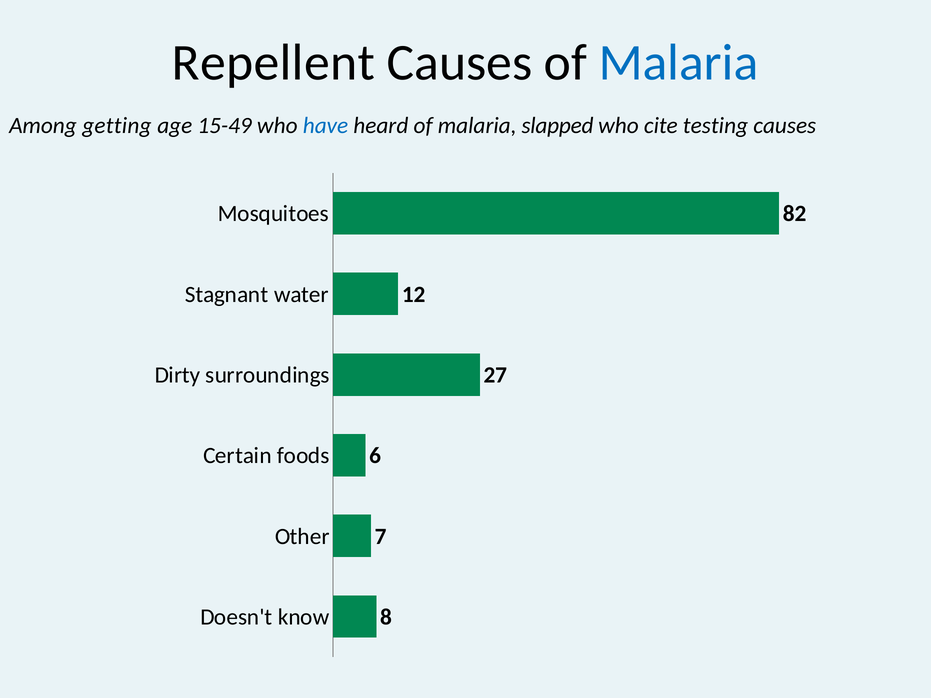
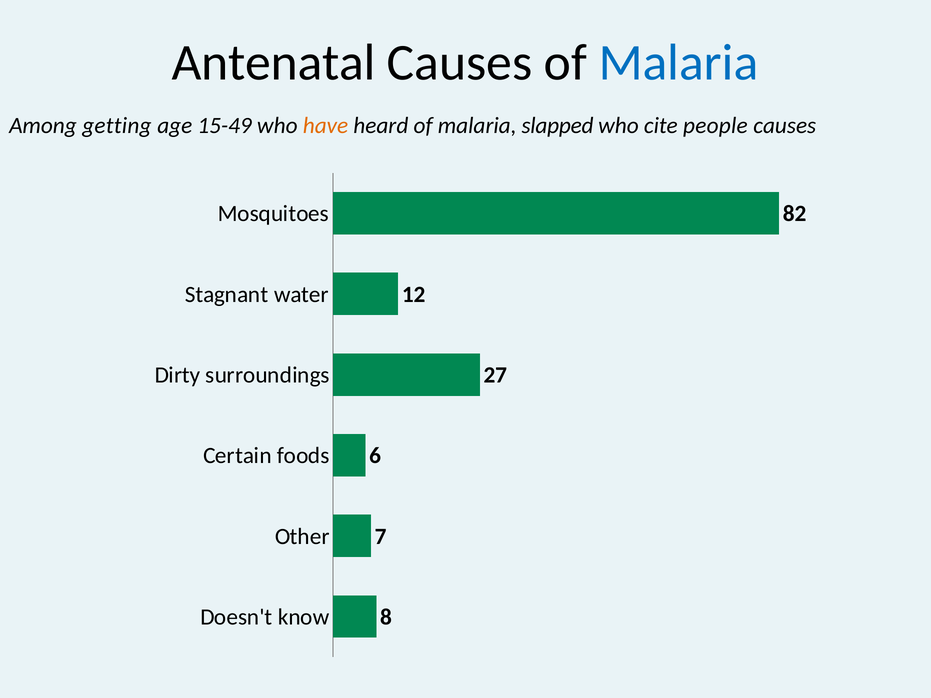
Repellent: Repellent -> Antenatal (274, 63)
have colour: blue -> orange (326, 125)
testing: testing -> people (715, 125)
